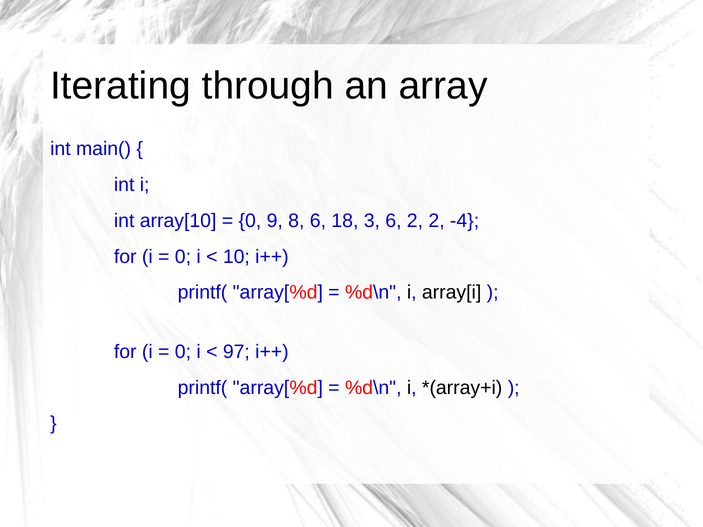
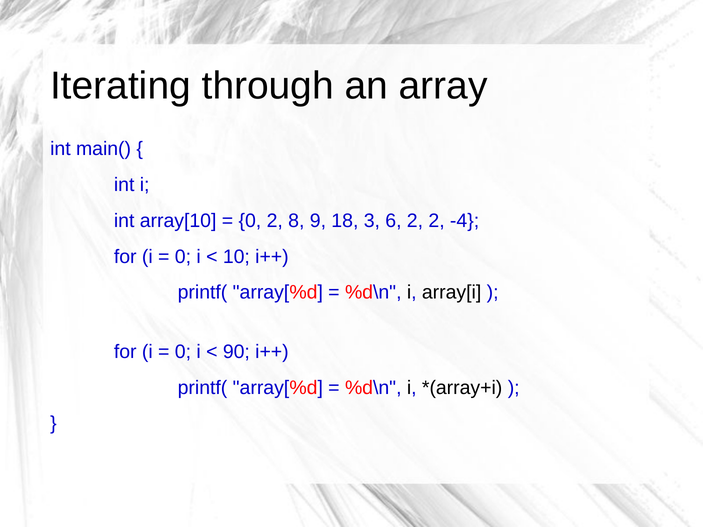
0 9: 9 -> 2 (275, 221)
8 6: 6 -> 9 (318, 221)
97: 97 -> 90 (236, 352)
